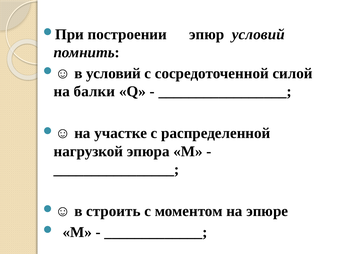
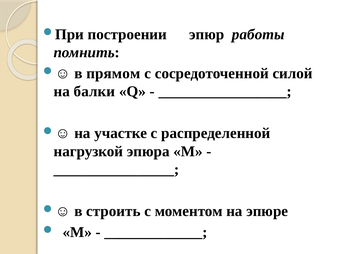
эпюр условий: условий -> работы (258, 34)
в условий: условий -> прямом (113, 73)
